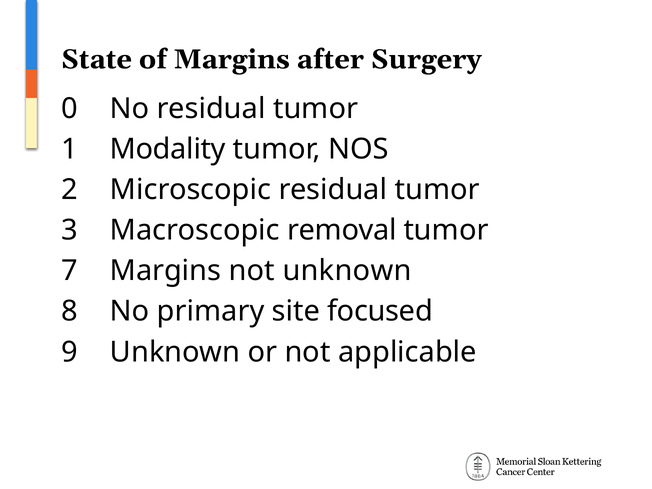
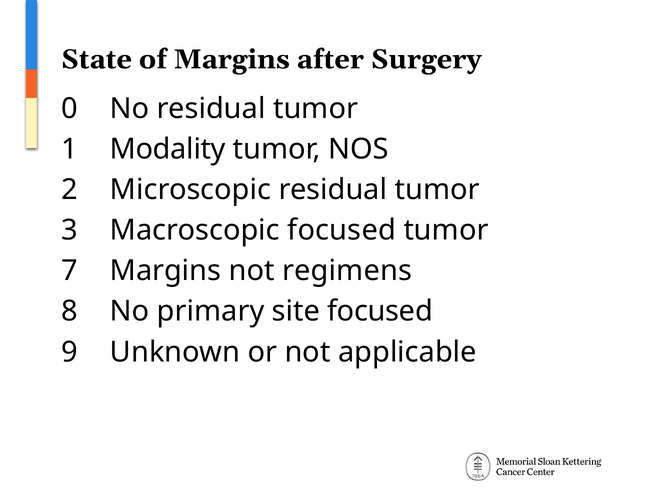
Macroscopic removal: removal -> focused (342, 230)
not unknown: unknown -> regimens (347, 271)
